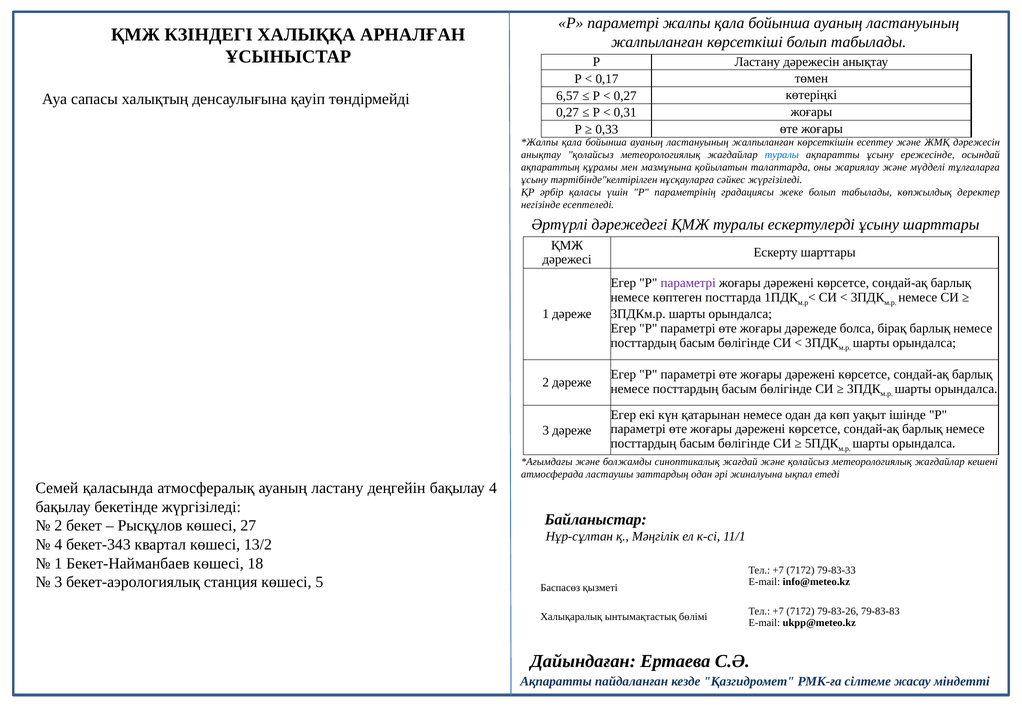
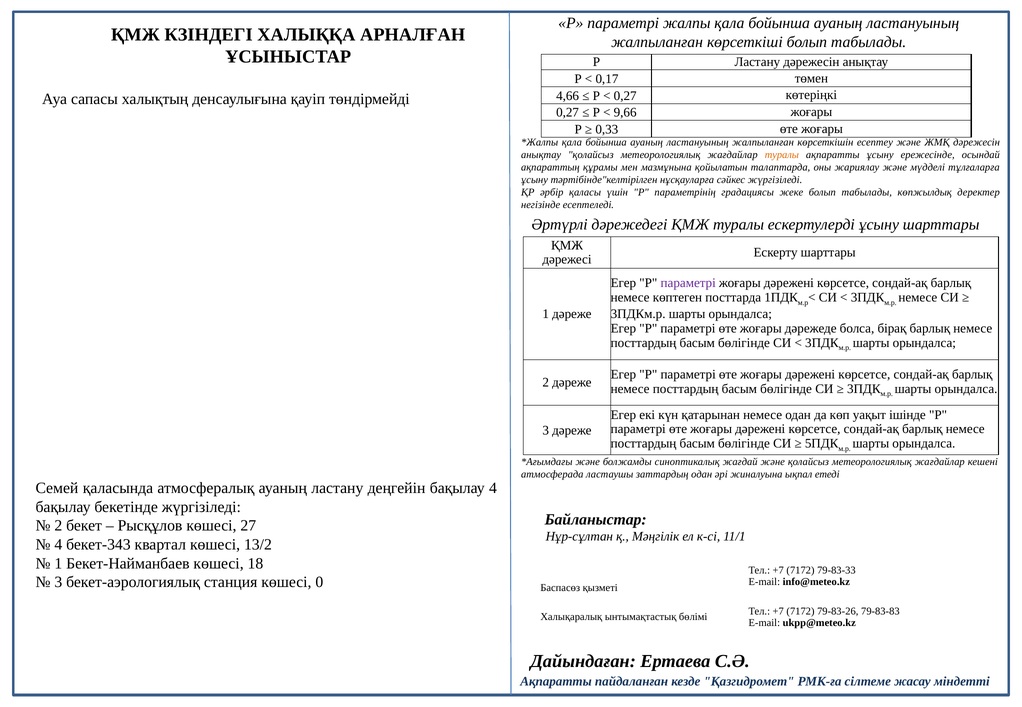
6,57: 6,57 -> 4,66 (568, 96)
0,31: 0,31 -> 9,66 (625, 113)
туралы colour: blue -> orange (782, 155)
5: 5 -> 0 (319, 583)
